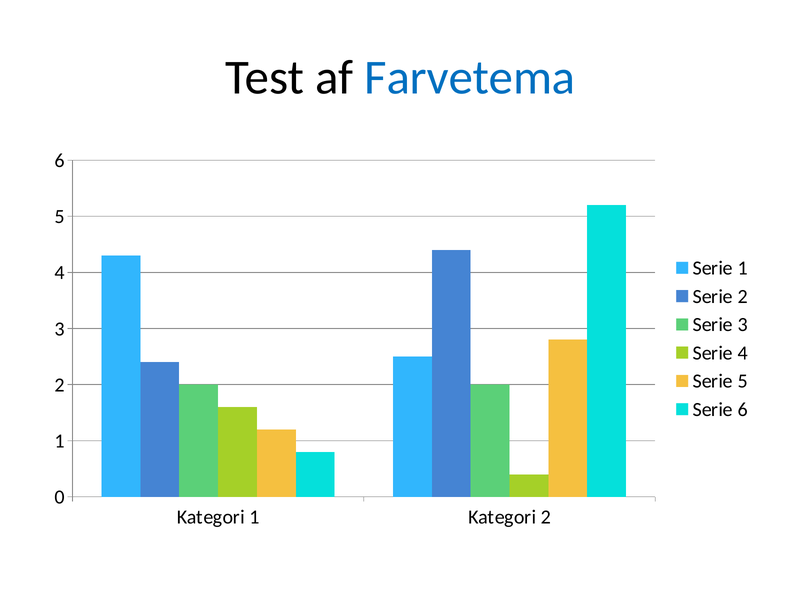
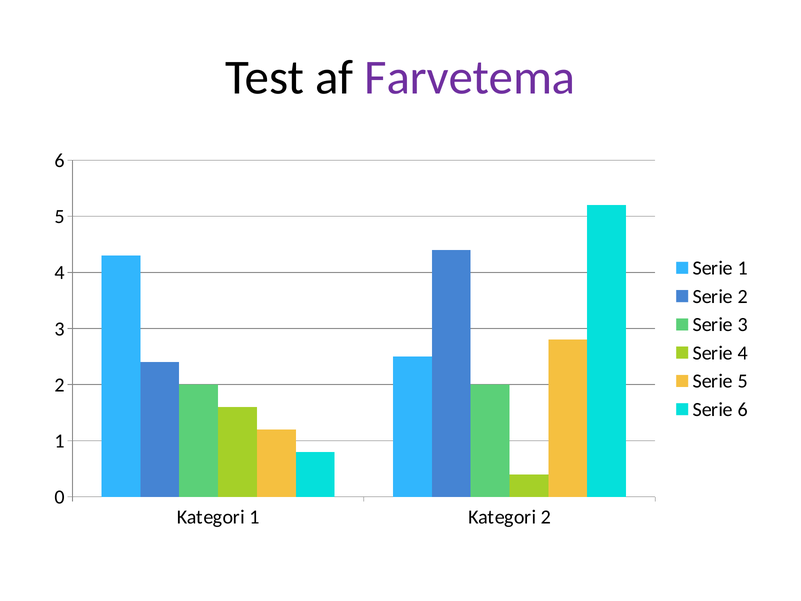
Farvetema colour: blue -> purple (470, 78)
